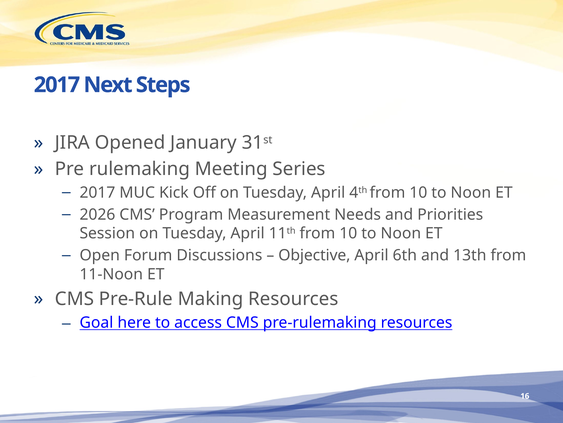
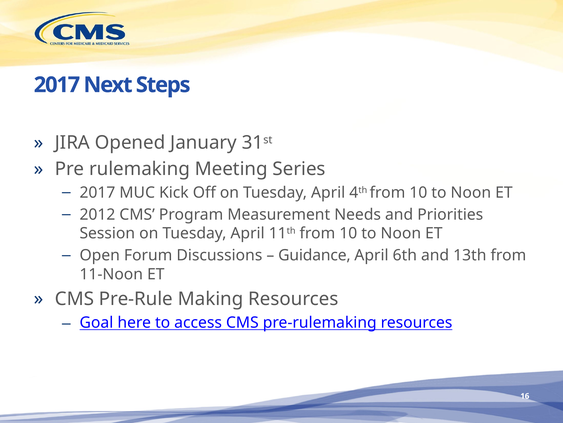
2026: 2026 -> 2012 (97, 214)
Objective: Objective -> Guidance (314, 255)
